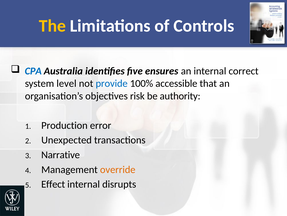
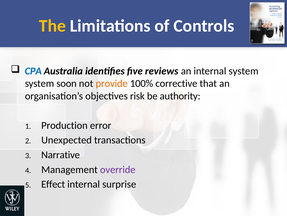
ensures: ensures -> reviews (162, 71)
internal correct: correct -> system (244, 71)
level: level -> soon (67, 83)
provide colour: blue -> orange (112, 83)
accessible: accessible -> corrective (176, 83)
override colour: orange -> purple (118, 169)
disrupts: disrupts -> surprise (119, 184)
